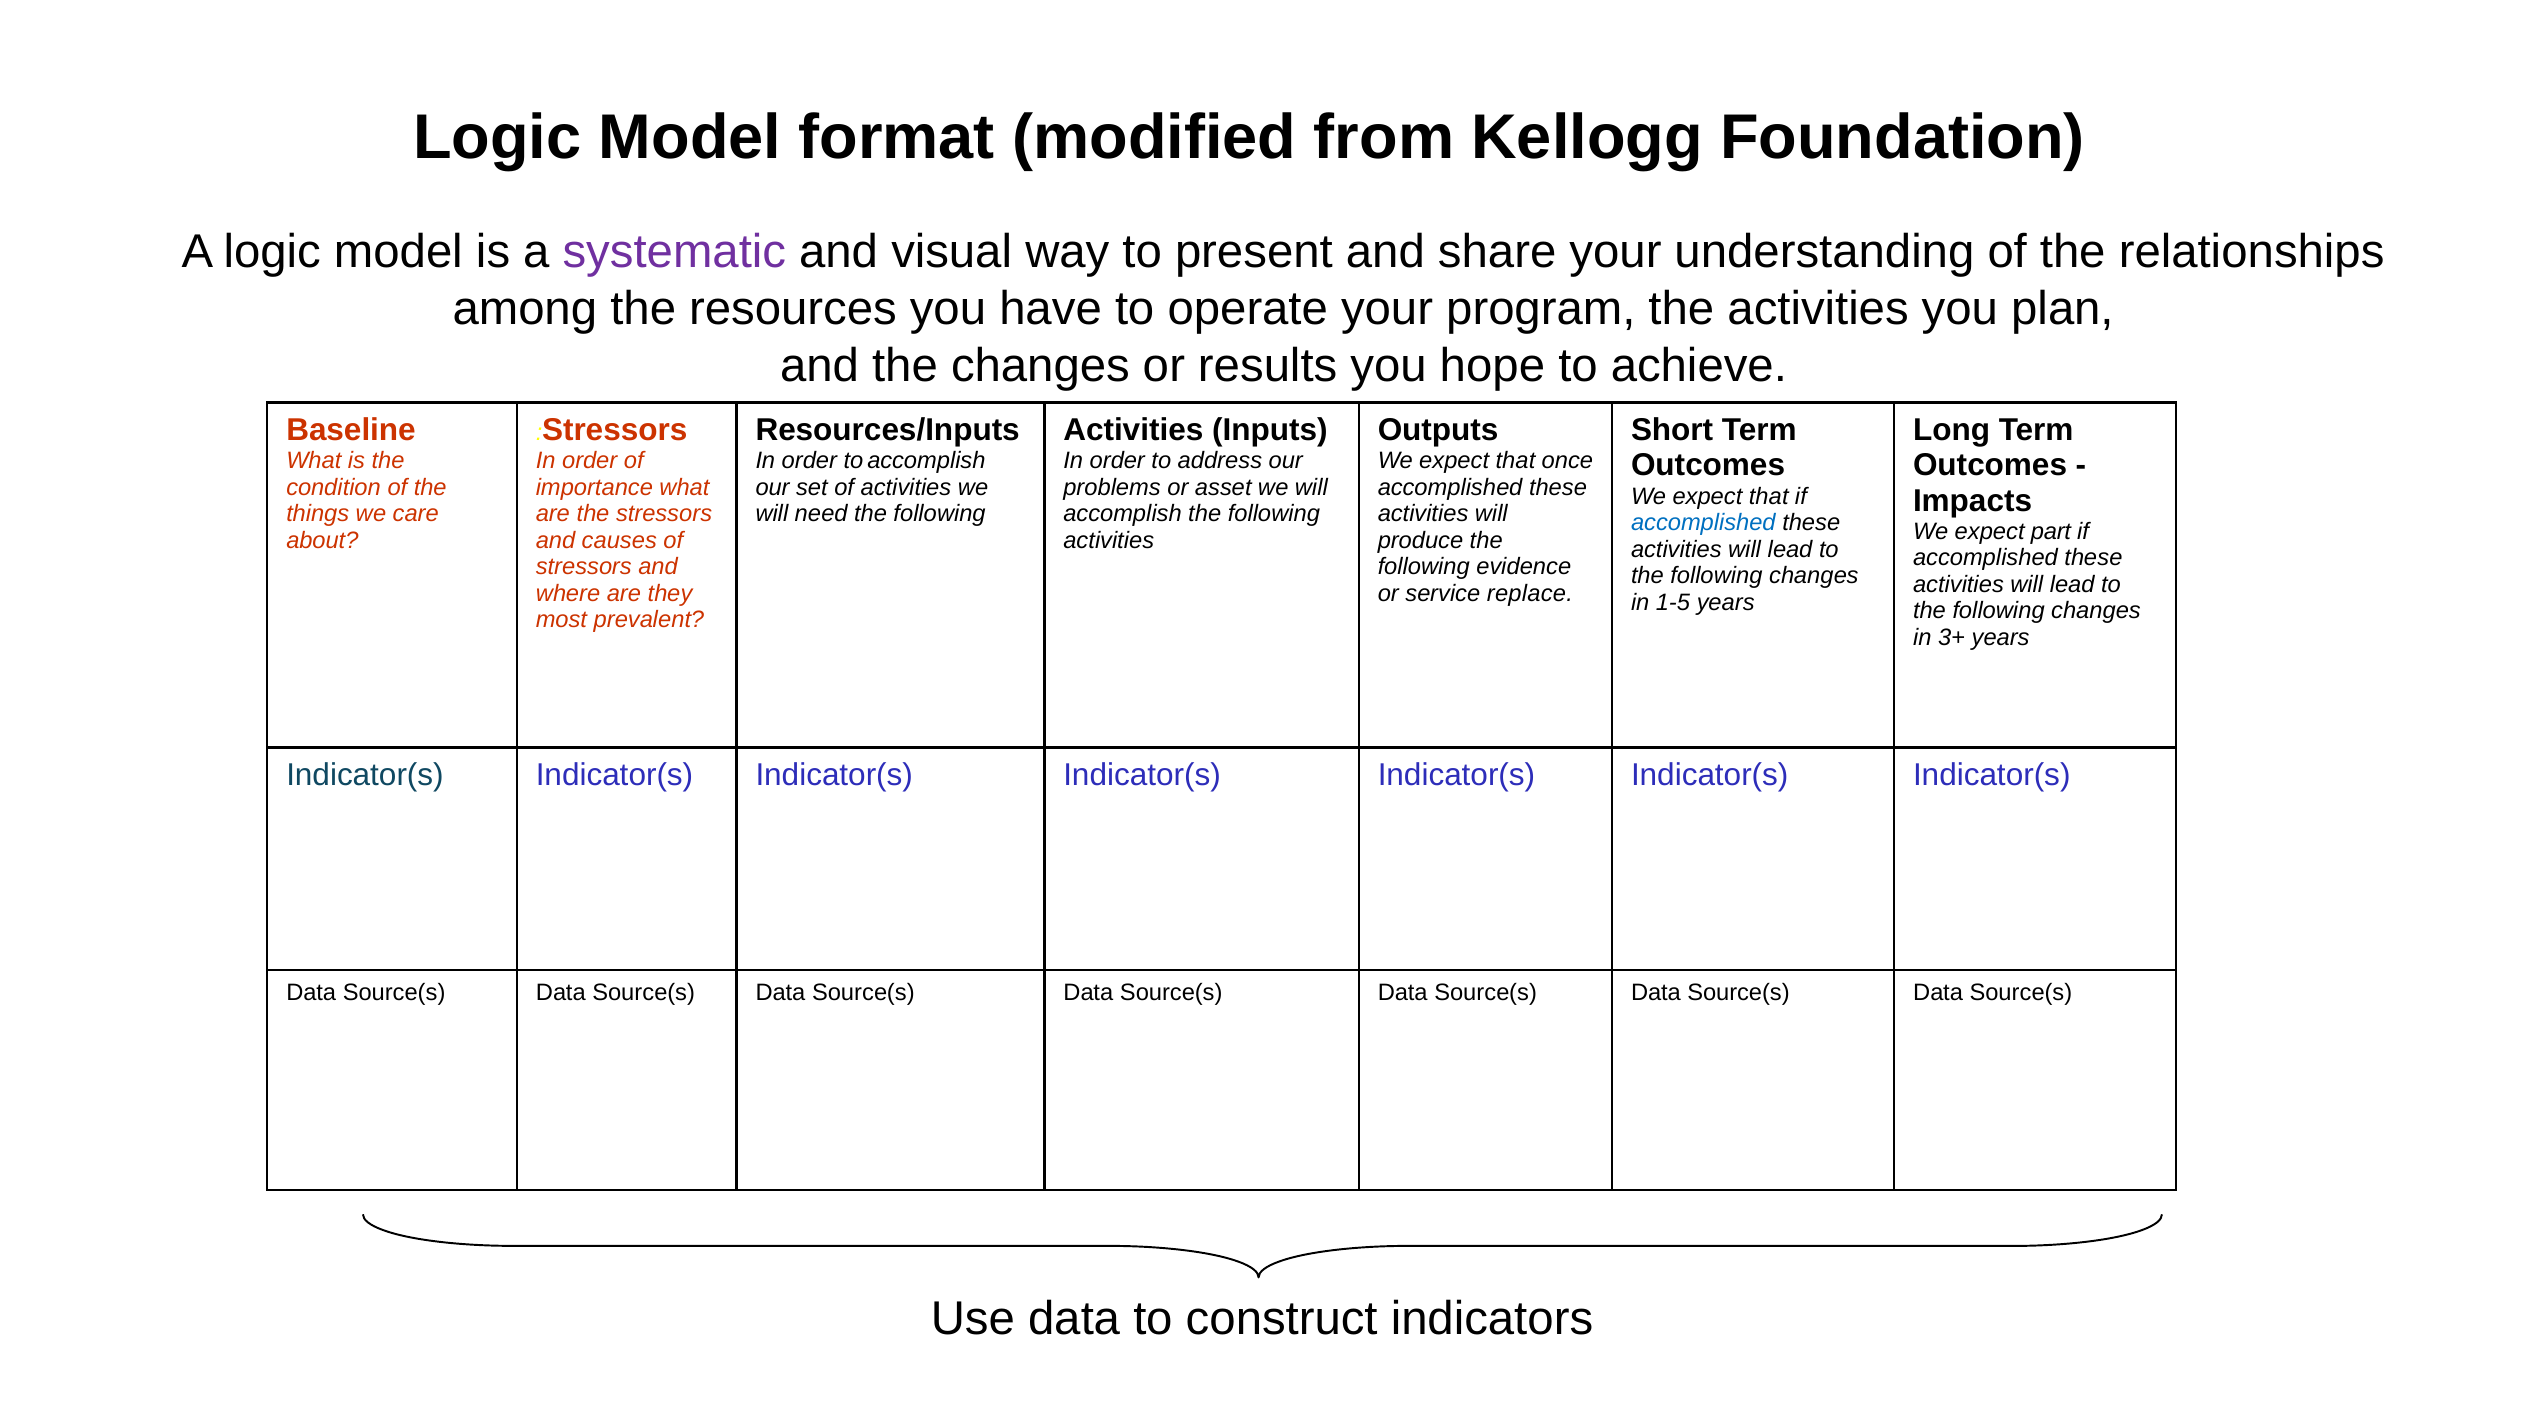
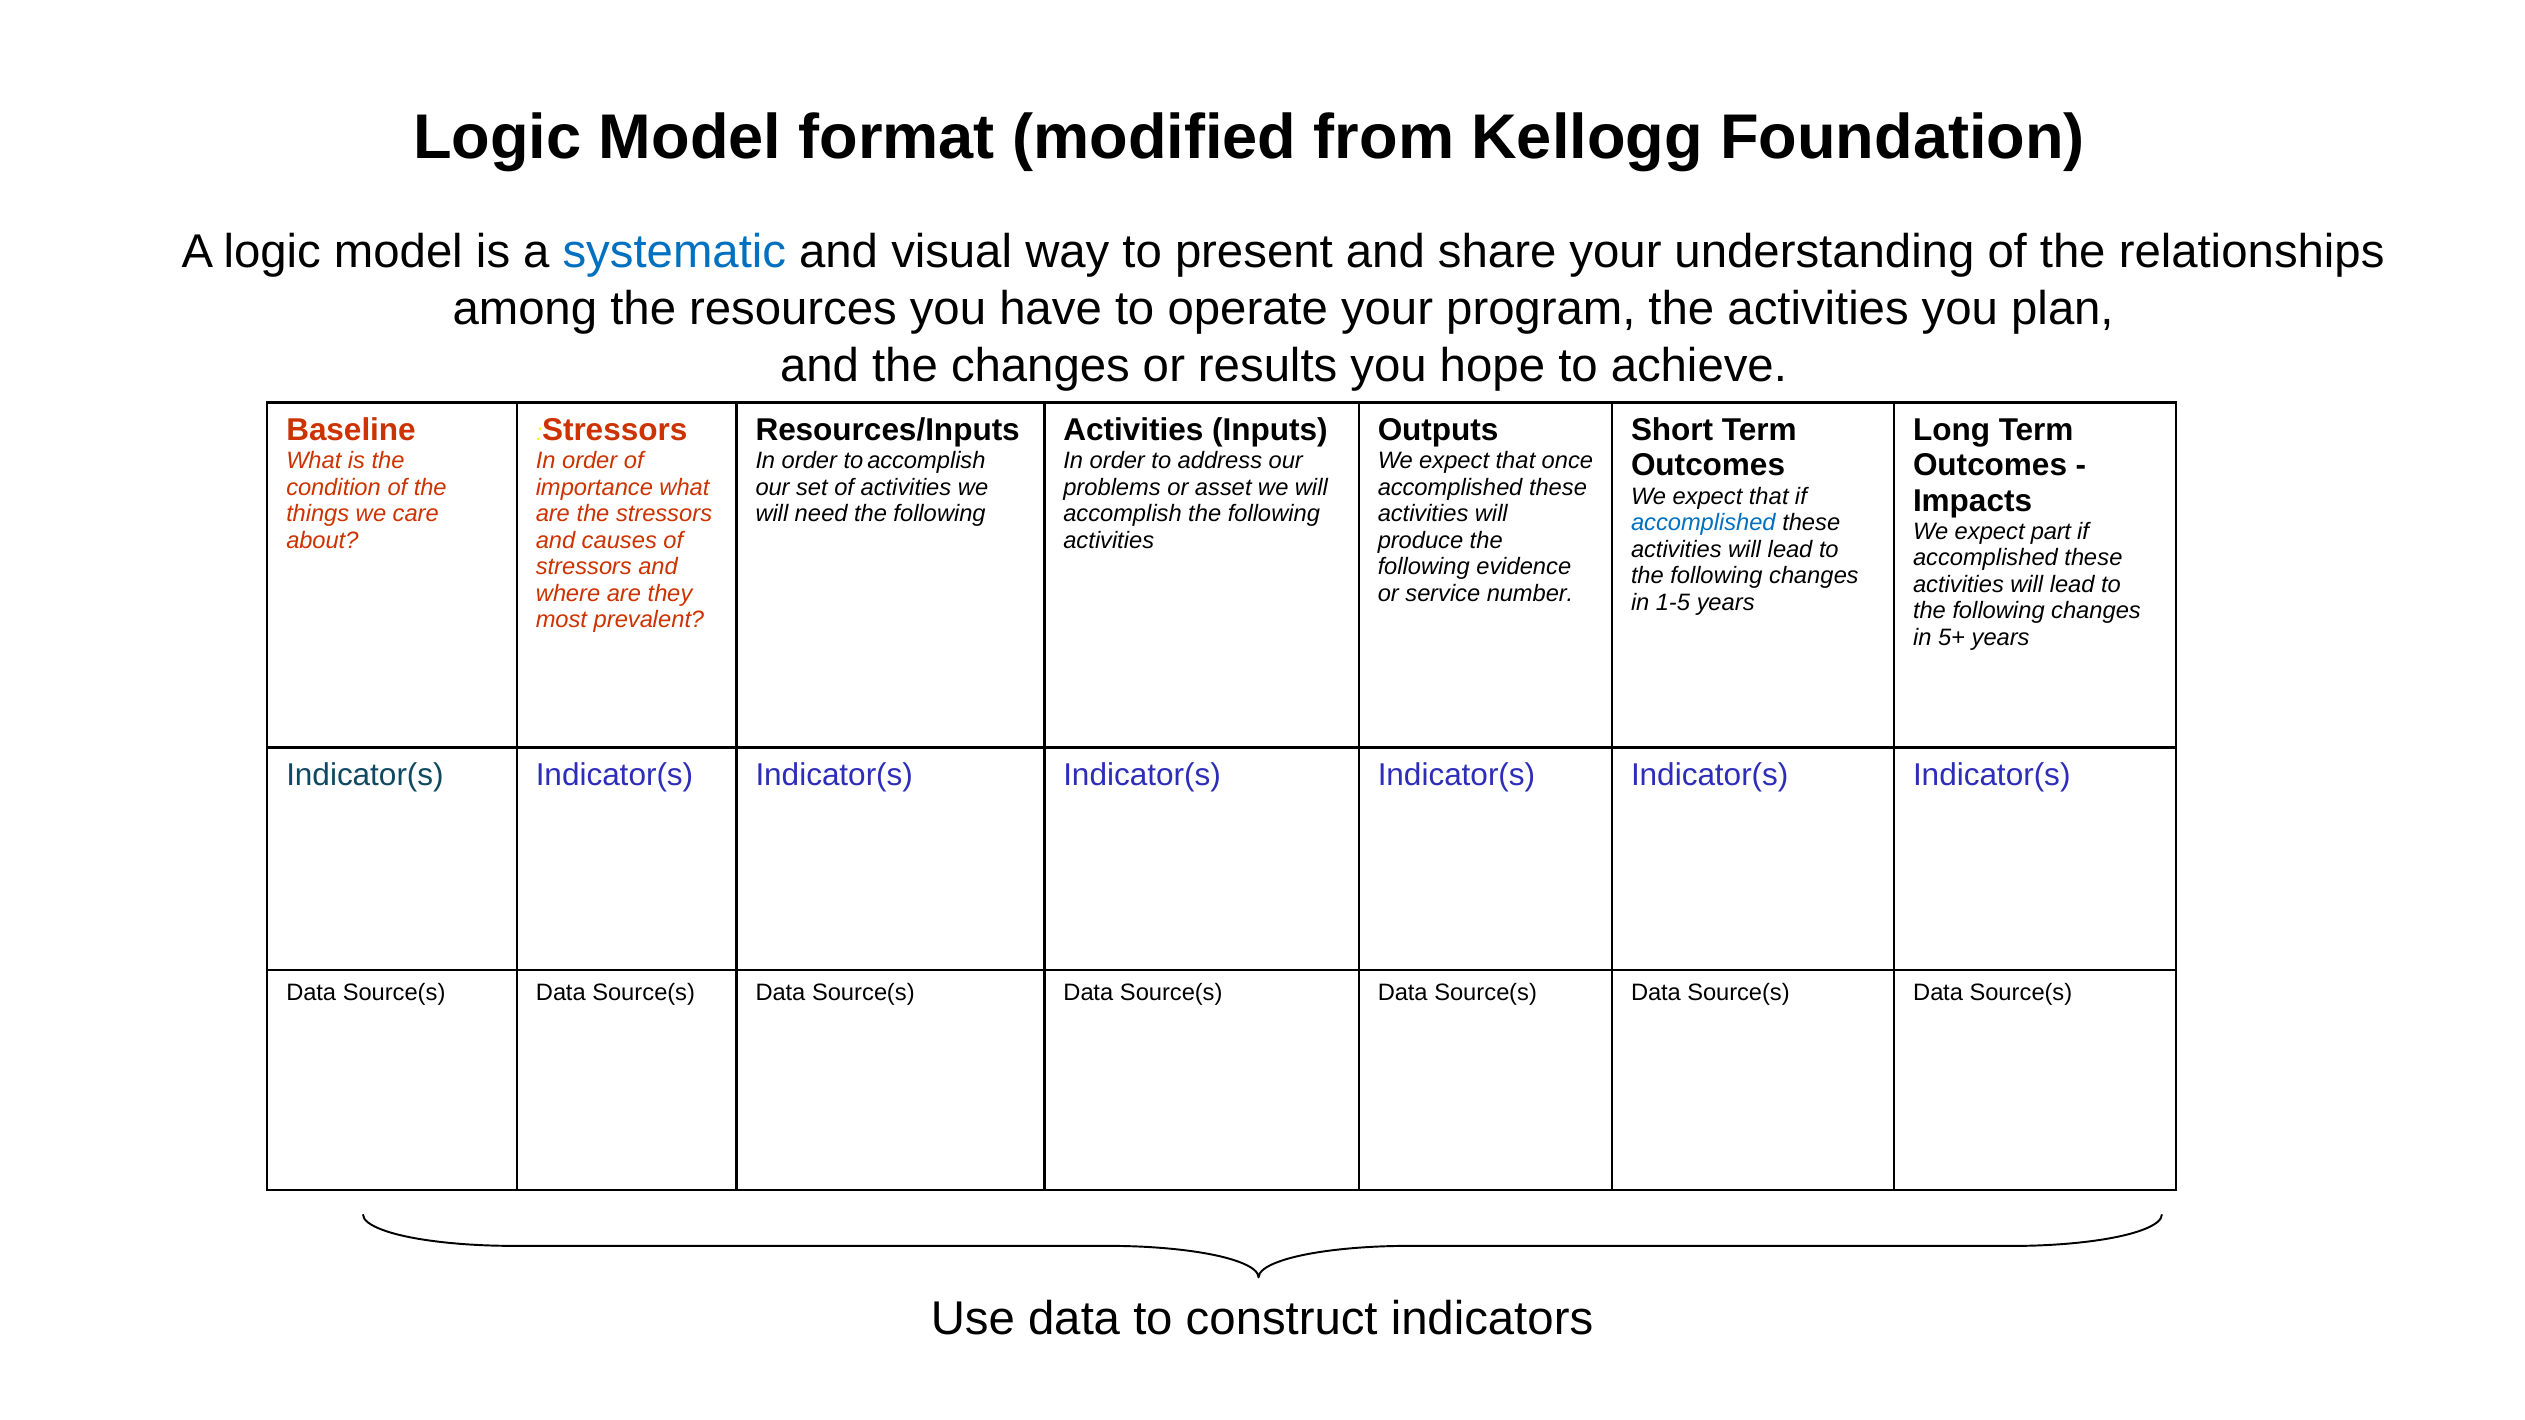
systematic colour: purple -> blue (674, 252)
replace: replace -> number (1530, 594)
3+: 3+ -> 5+ (1952, 638)
